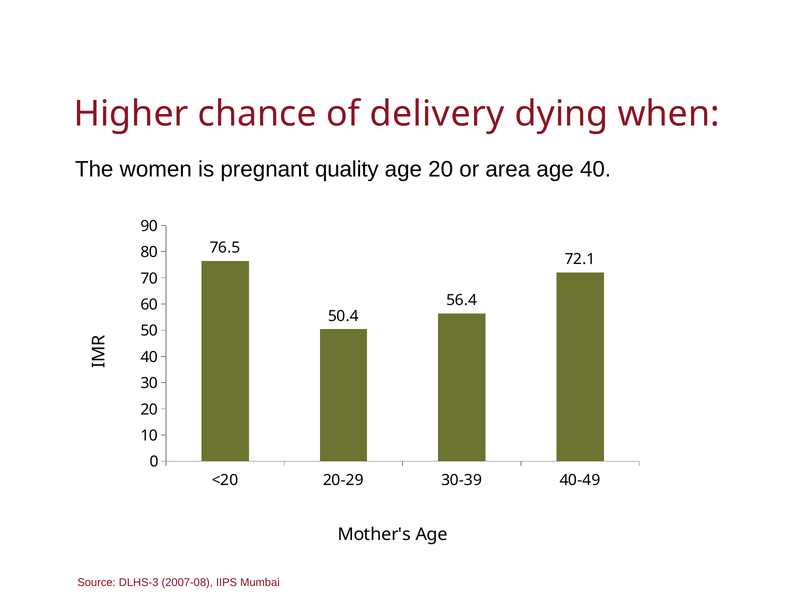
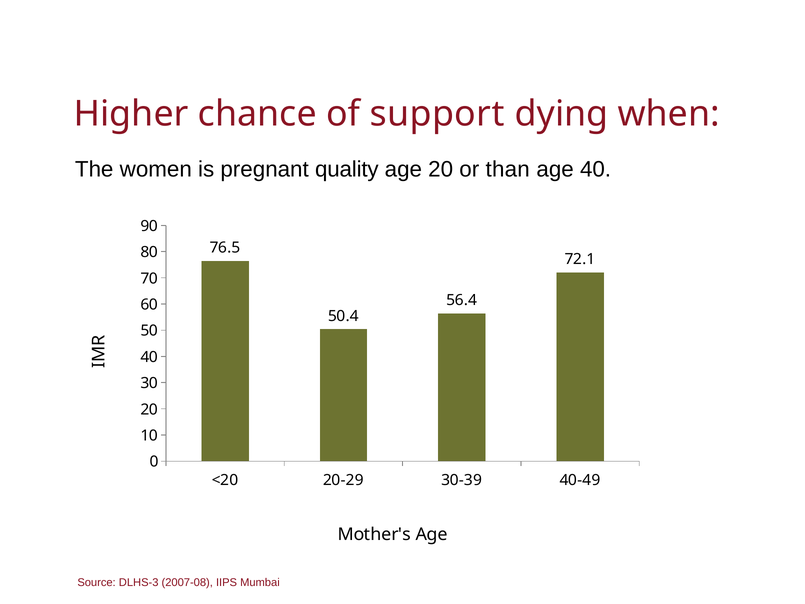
delivery: delivery -> support (437, 114)
area: area -> than (508, 169)
